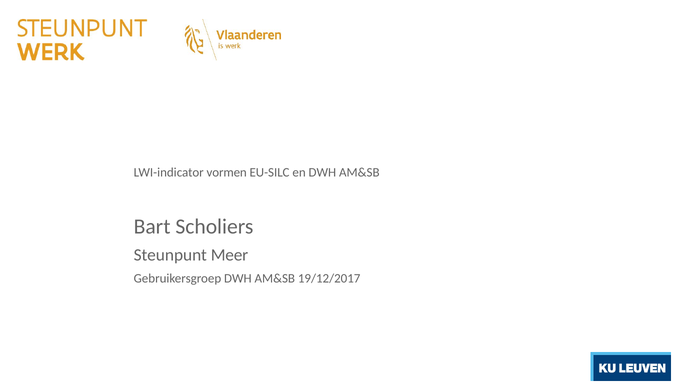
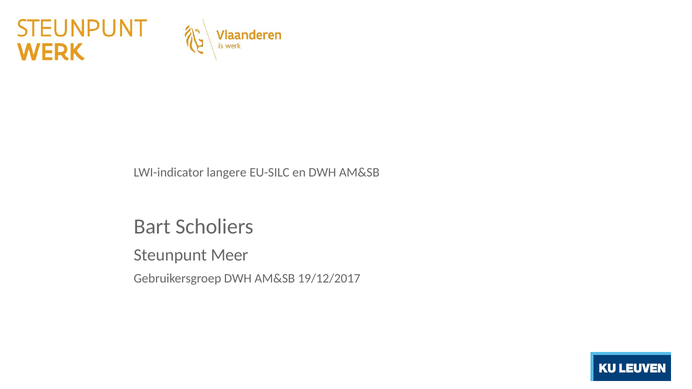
vormen: vormen -> langere (227, 173)
